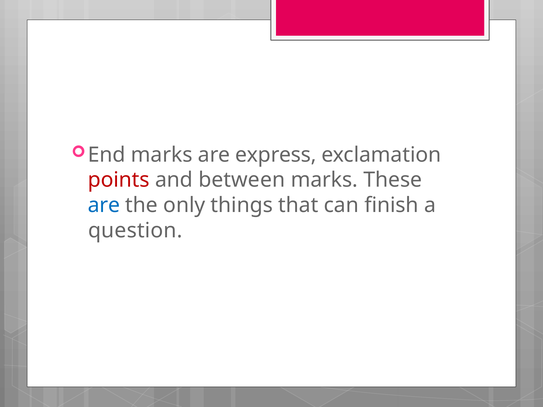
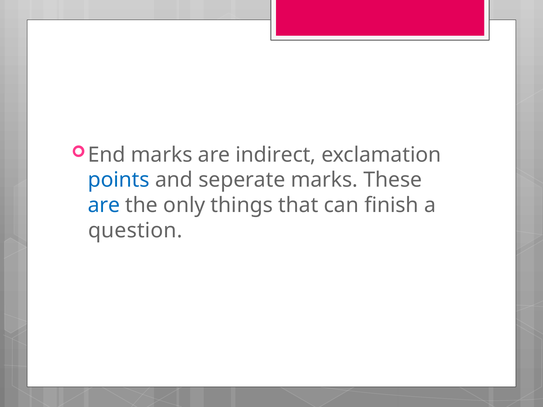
express: express -> indirect (276, 155)
points colour: red -> blue (119, 180)
between: between -> seperate (242, 180)
